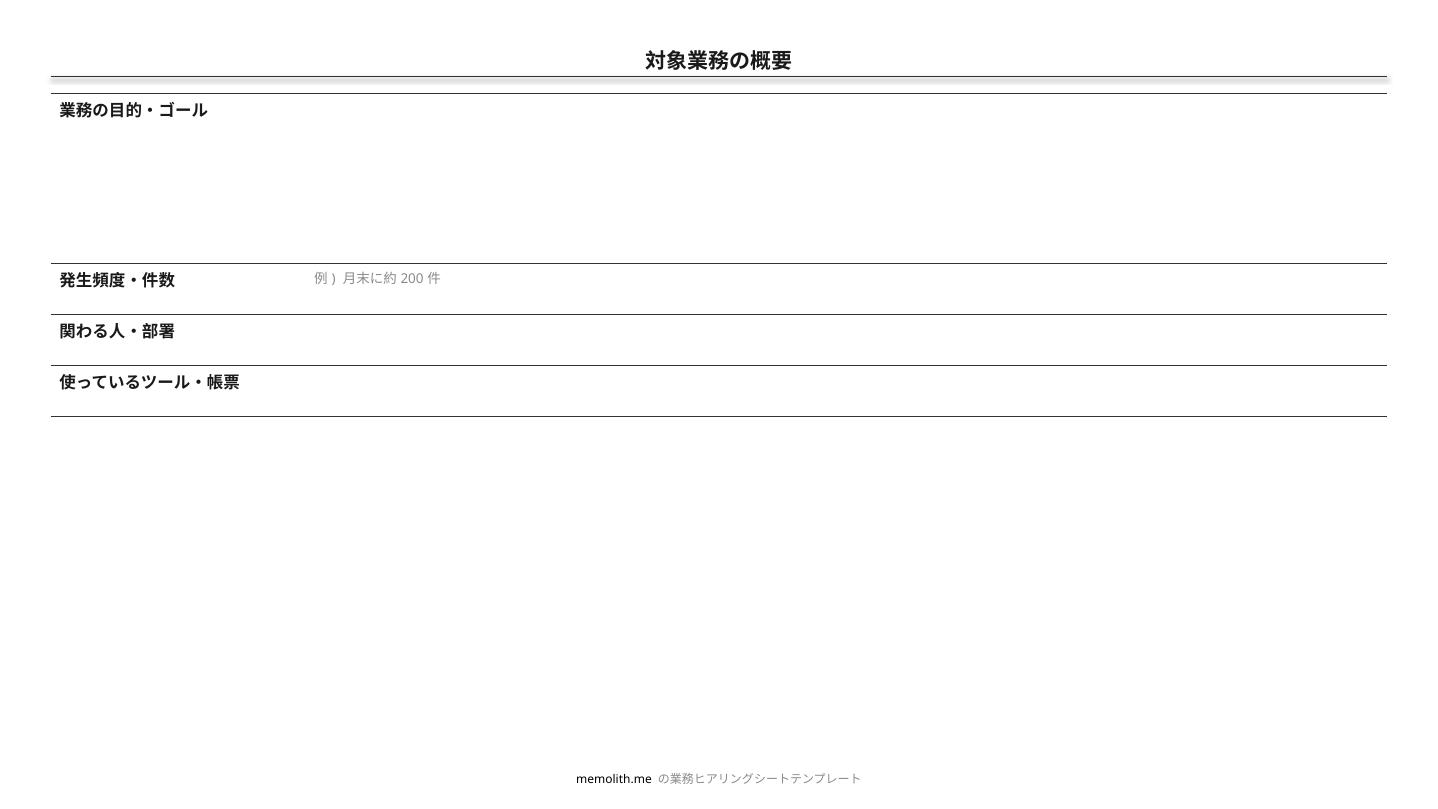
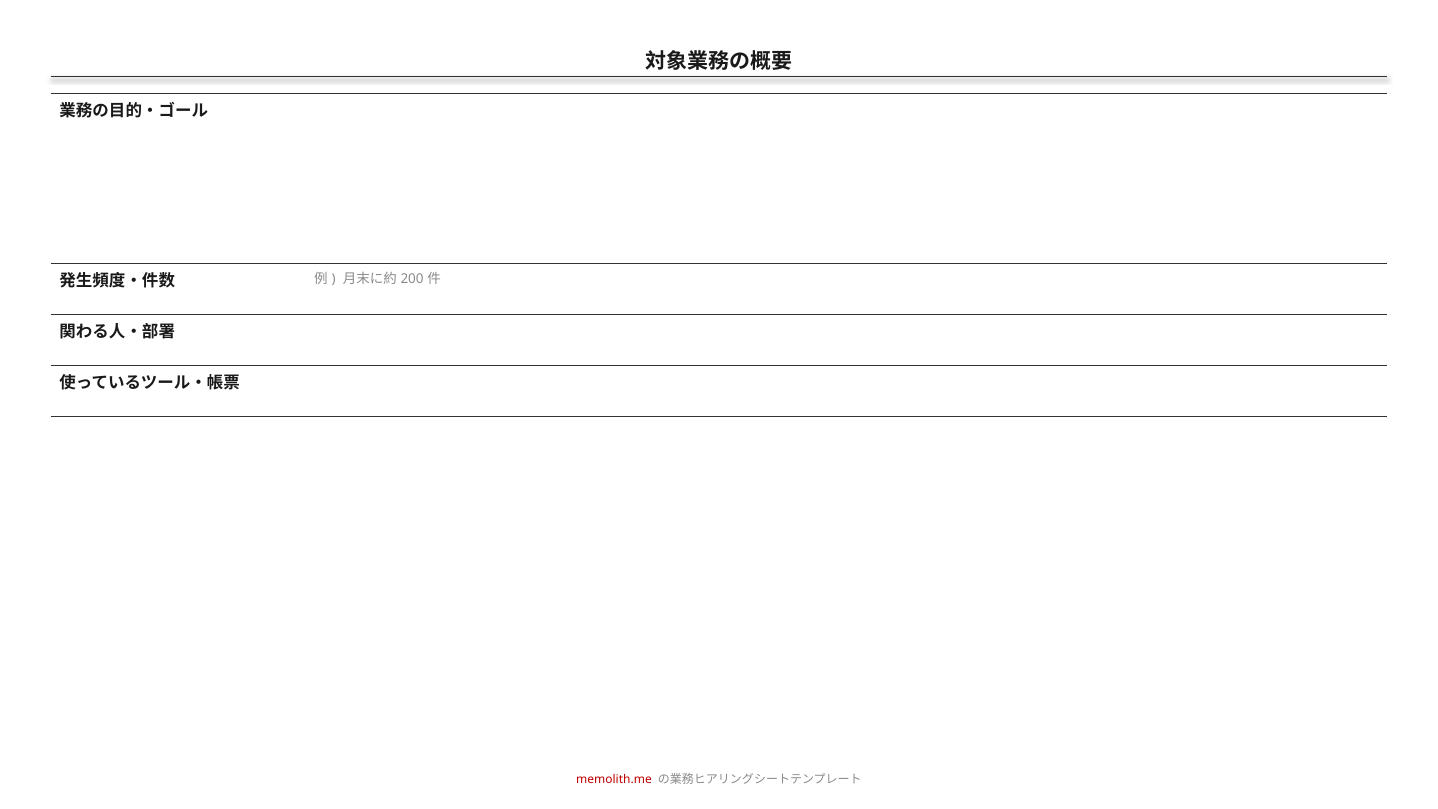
memolith.me colour: black -> red (614, 780)
